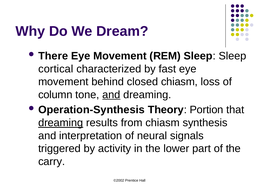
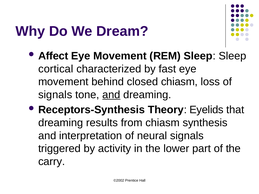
There: There -> Affect (53, 56)
column: column -> signals (55, 95)
Operation-Synthesis: Operation-Synthesis -> Receptors-Synthesis (92, 110)
Portion: Portion -> Eyelids (207, 110)
dreaming underline: present -> none (61, 123)
